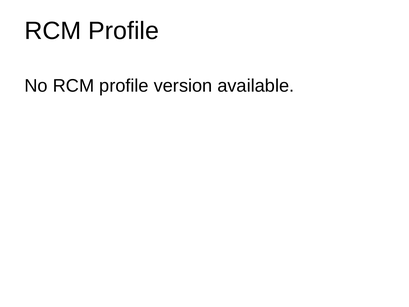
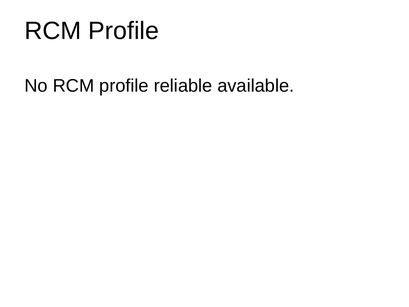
version: version -> reliable (183, 86)
